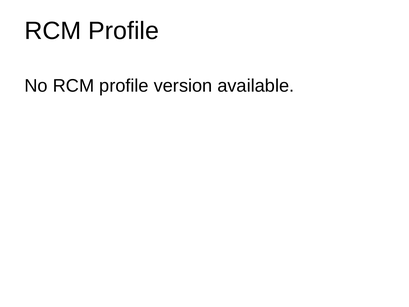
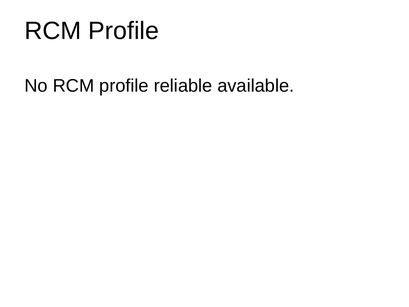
version: version -> reliable (183, 86)
